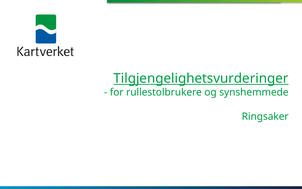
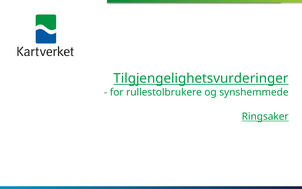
Ringsaker underline: none -> present (265, 116)
